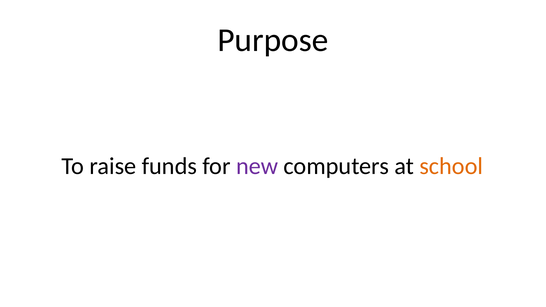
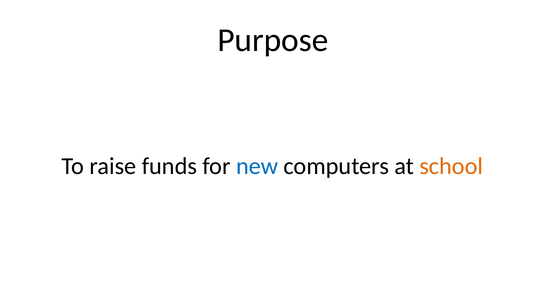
new colour: purple -> blue (257, 166)
